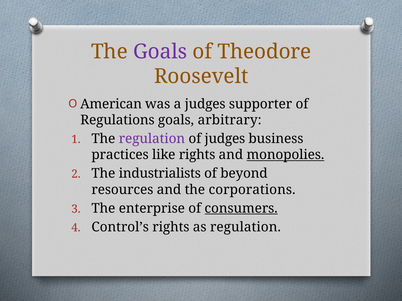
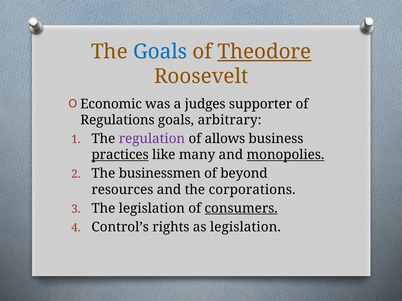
Goals colour: purple -> blue (160, 52)
Theodore underline: none -> present (264, 52)
American: American -> Economic (111, 104)
of judges: judges -> allows (225, 139)
practices underline: none -> present (120, 155)
like rights: rights -> many (197, 155)
industrialists: industrialists -> businessmen (160, 174)
The enterprise: enterprise -> legislation (152, 209)
as regulation: regulation -> legislation (245, 227)
